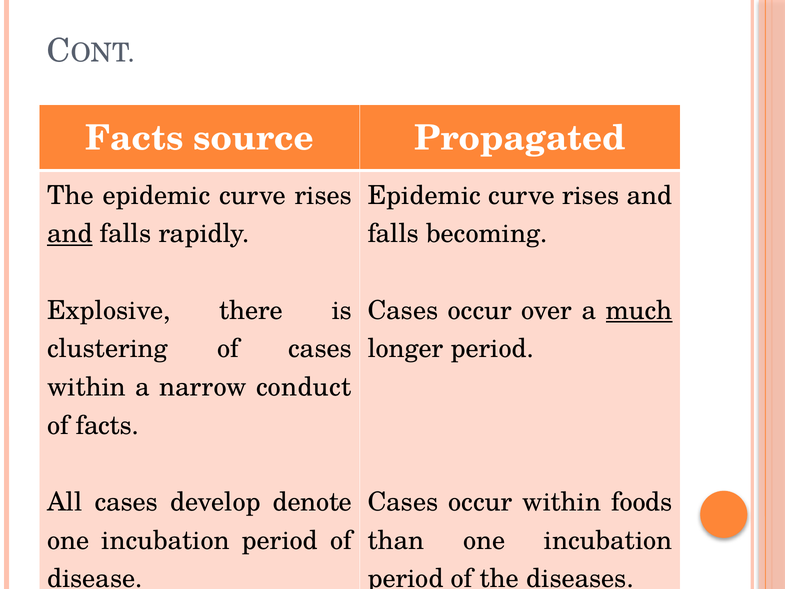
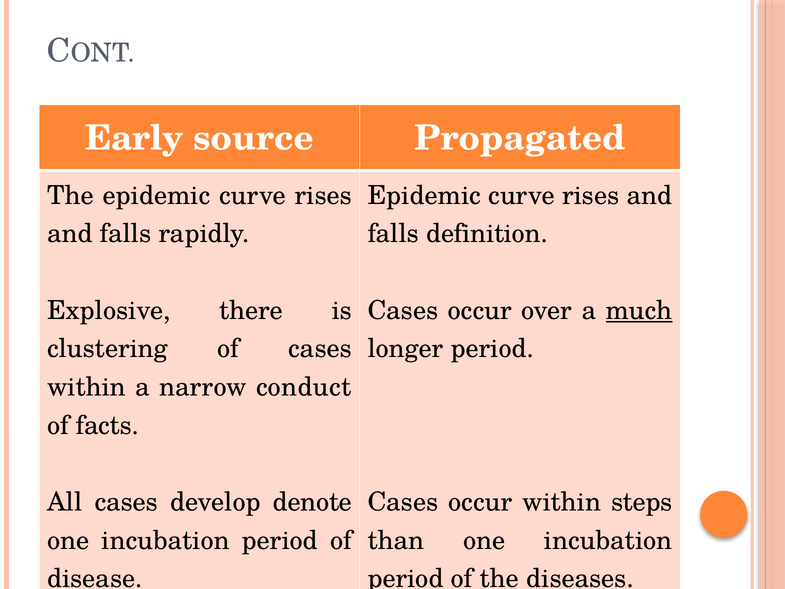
Facts: Facts -> Early (134, 138)
and underline: present -> none (70, 234)
becoming: becoming -> definition (487, 234)
foods: foods -> steps (642, 502)
